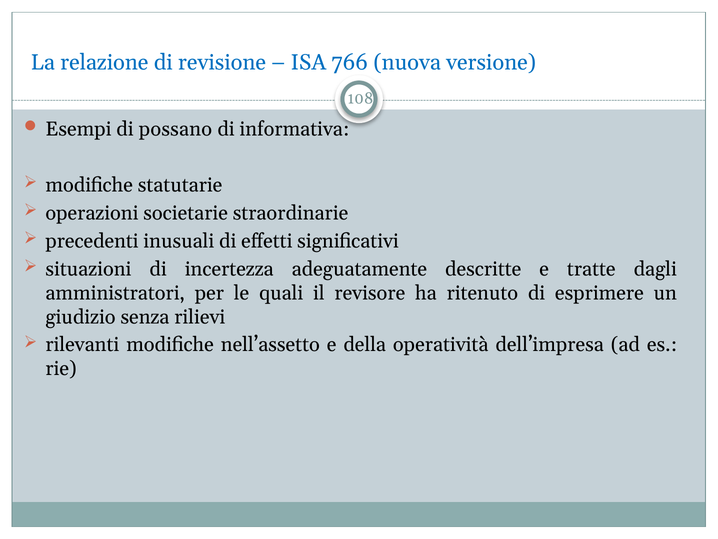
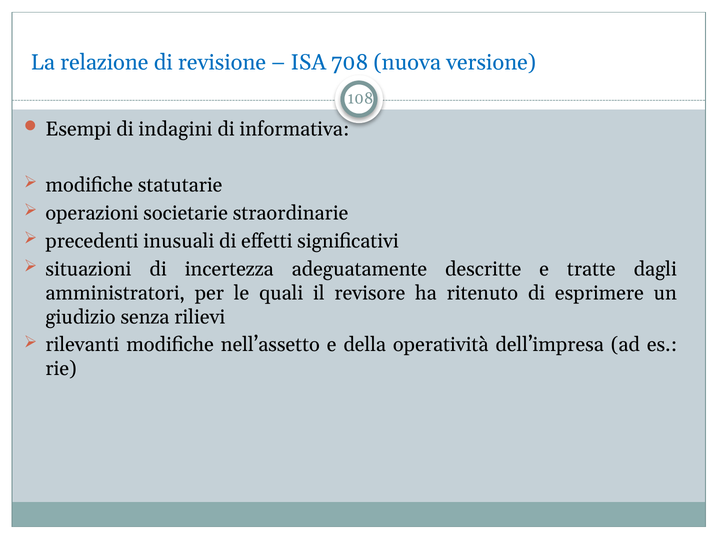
766: 766 -> 708 (350, 62)
possano: possano -> indagini (175, 129)
